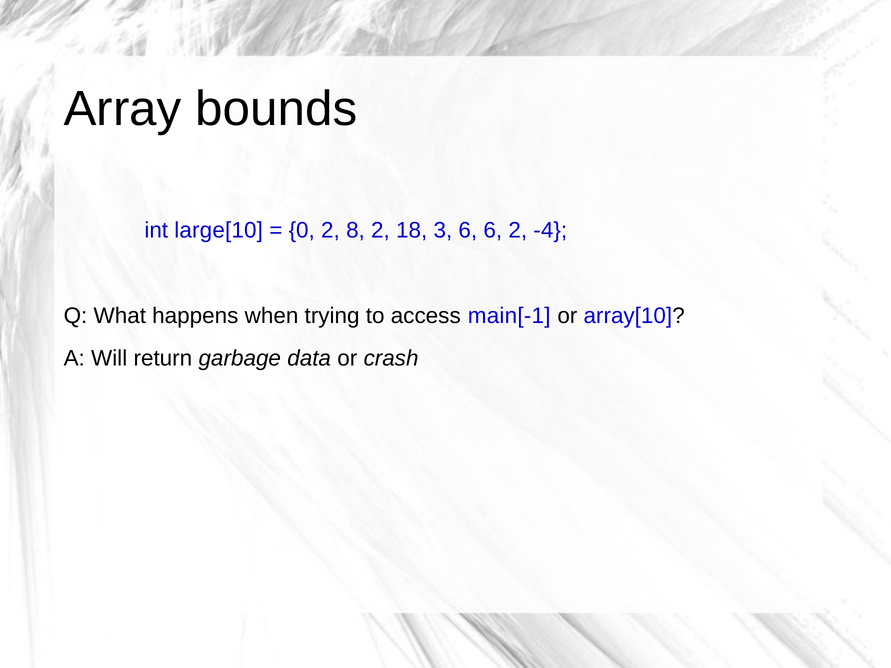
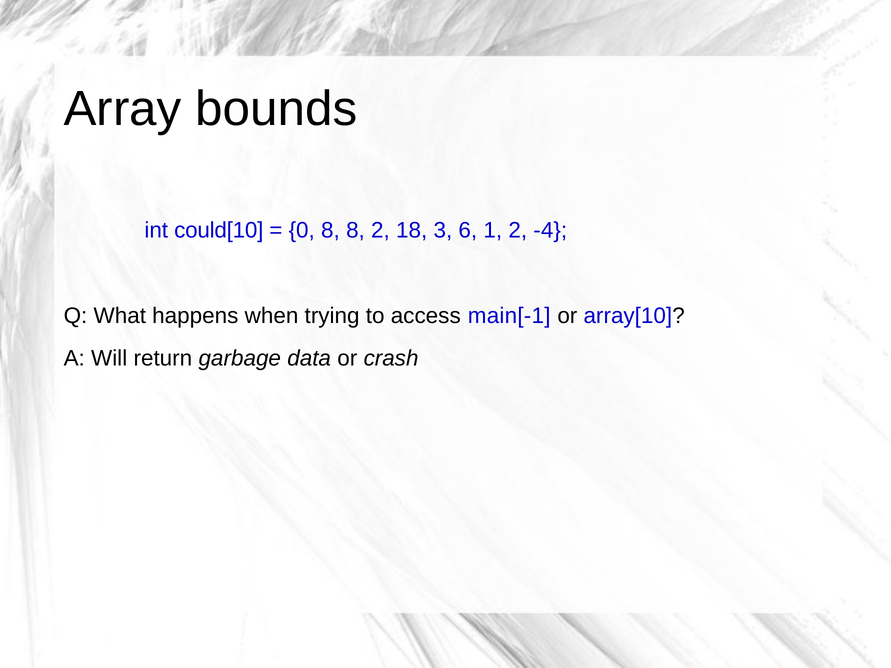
large[10: large[10 -> could[10 (219, 230)
0 2: 2 -> 8 (330, 230)
6 6: 6 -> 1 (493, 230)
